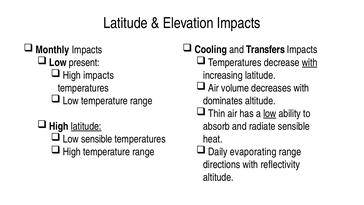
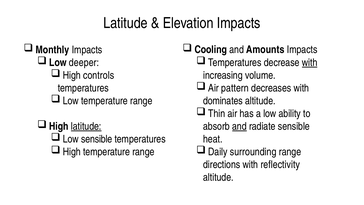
Transfers: Transfers -> Amounts (265, 50)
present: present -> deeper (84, 62)
High impacts: impacts -> controls (99, 75)
increasing latitude: latitude -> volume (260, 75)
volume: volume -> pattern (235, 88)
low underline: present -> none (270, 113)
and underline: none -> present (239, 126)
evaporating: evaporating -> surrounding (253, 152)
